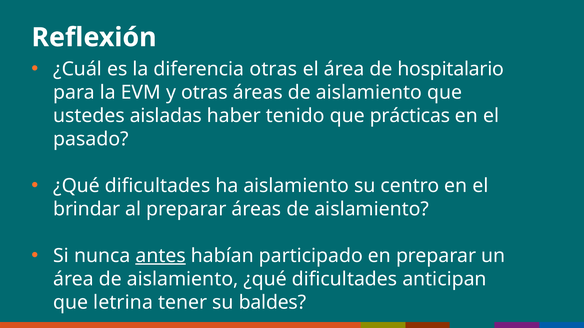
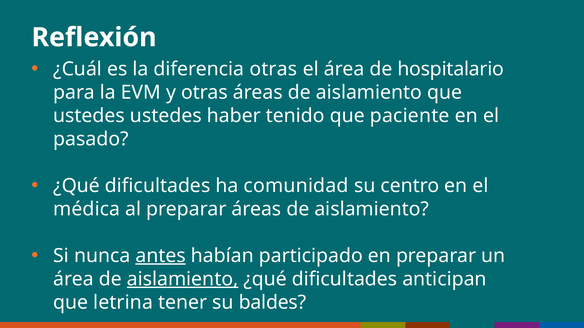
ustedes aisladas: aisladas -> ustedes (166, 116)
prácticas: prácticas -> paciente (410, 116)
ha aislamiento: aislamiento -> comunidad (296, 186)
brindar: brindar -> médica (87, 209)
aislamiento underline: none -> present (183, 279)
